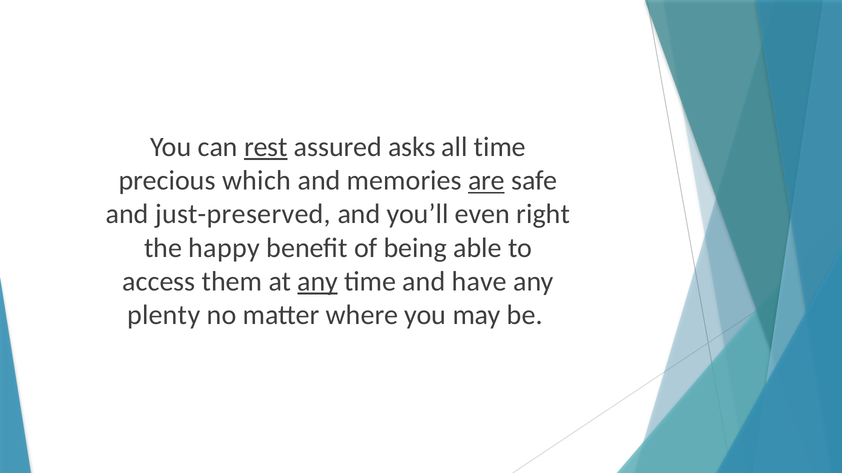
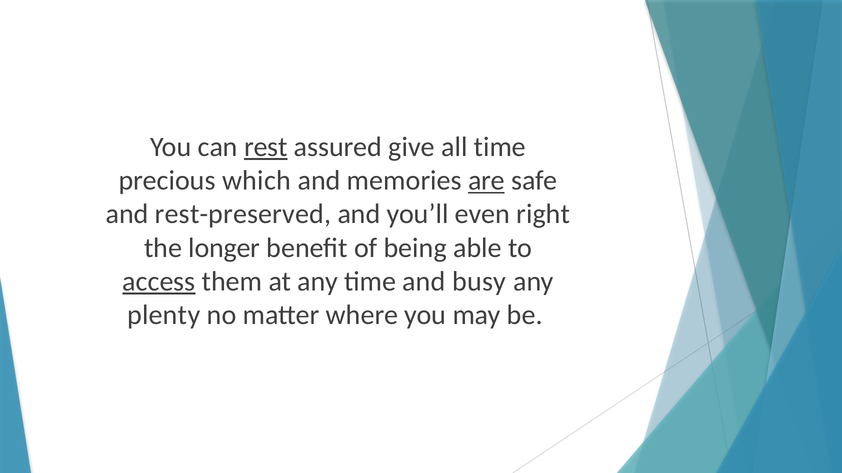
asks: asks -> give (412, 147)
just-preserved: just-preserved -> rest-preserved (243, 214)
happy: happy -> longer (224, 248)
access underline: none -> present (159, 282)
any underline: present -> none (318, 282)
have: have -> busy (479, 282)
